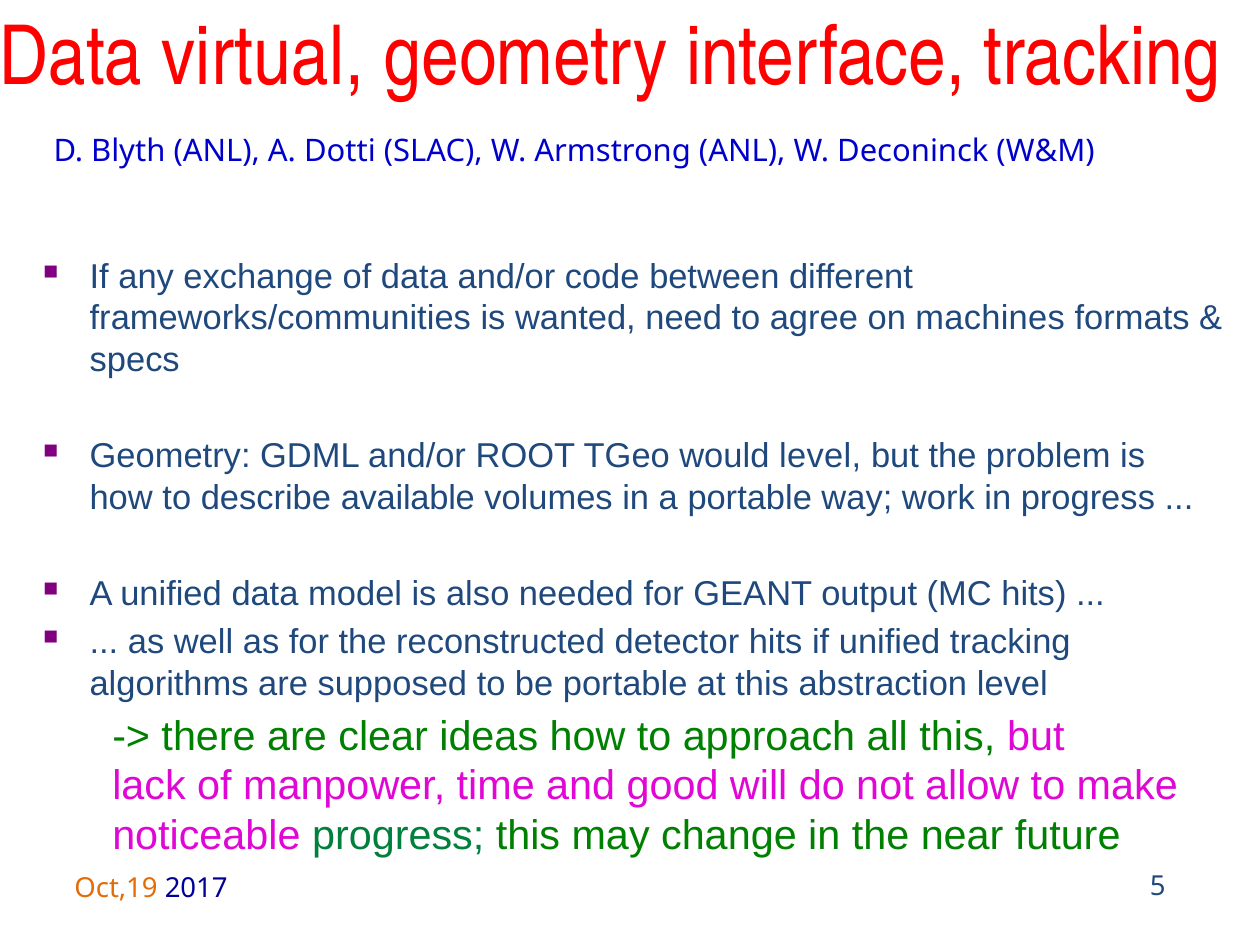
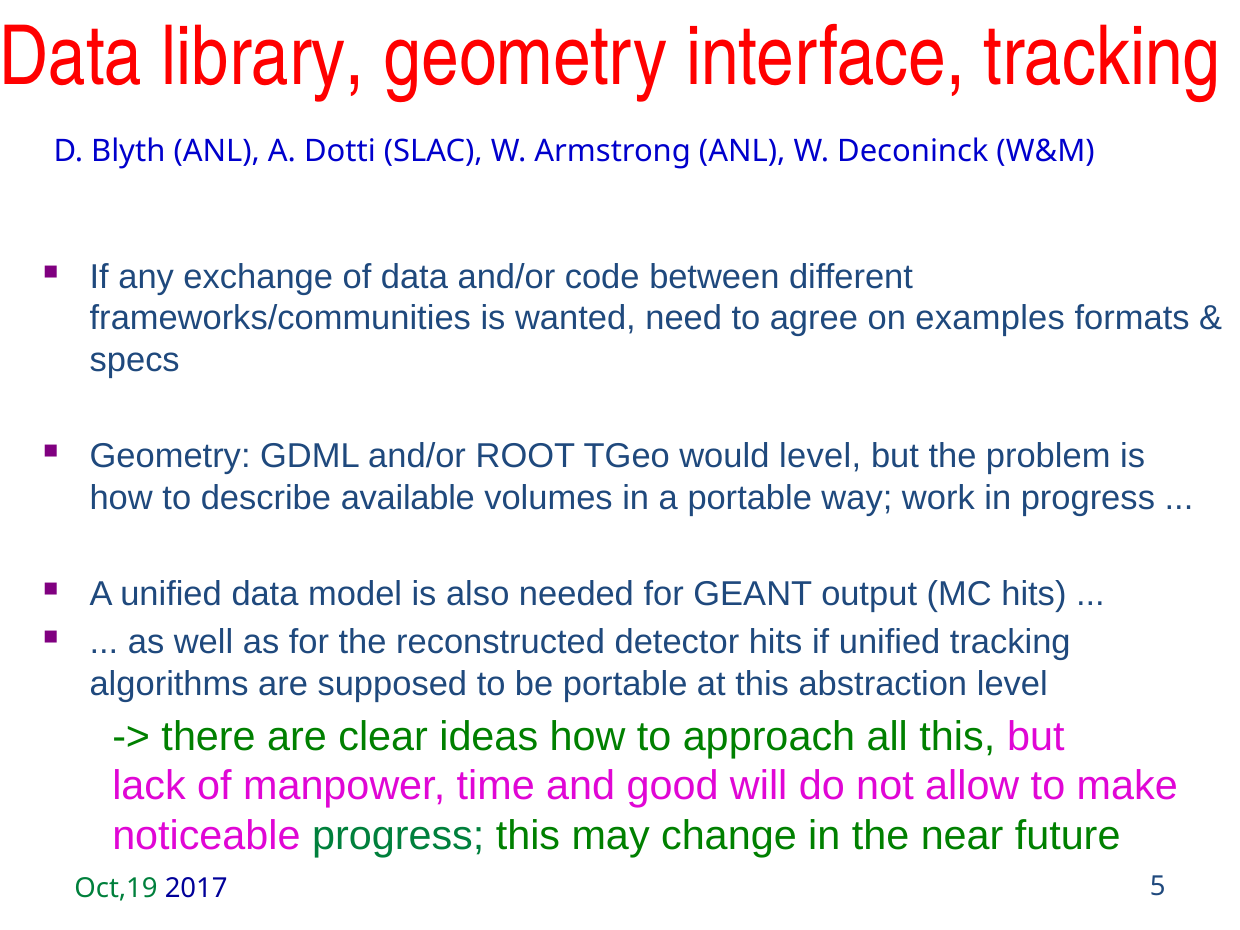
virtual: virtual -> library (263, 57)
machines: machines -> examples (990, 319)
Oct,19 colour: orange -> green (116, 889)
